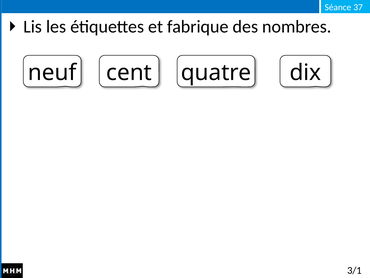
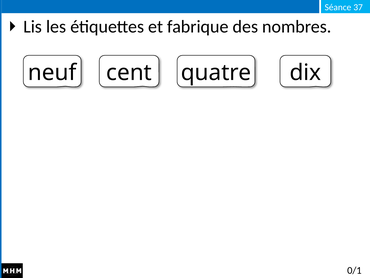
3/1: 3/1 -> 0/1 (354, 270)
